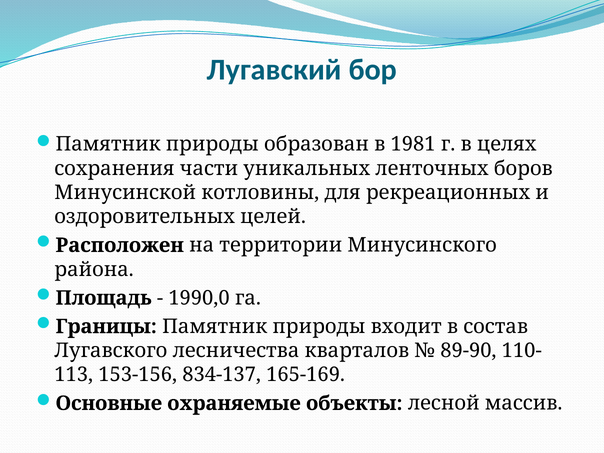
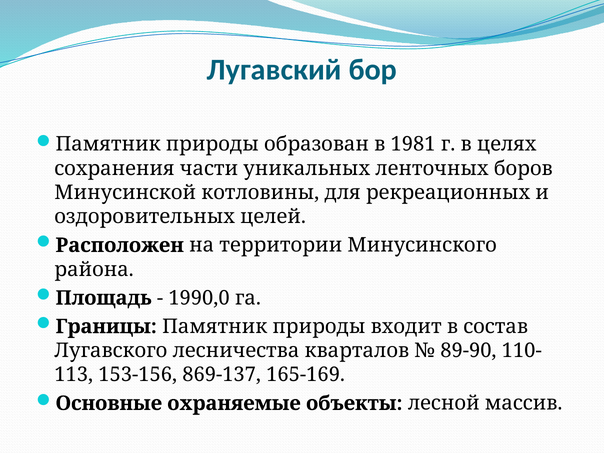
834-137: 834-137 -> 869-137 (222, 375)
